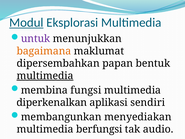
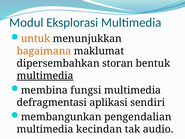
Modul underline: present -> none (26, 22)
untuk colour: purple -> orange (36, 39)
papan: papan -> storan (118, 63)
diperkenalkan: diperkenalkan -> defragmentasi (52, 102)
menyediakan: menyediakan -> pengendalian (138, 117)
berfungsi: berfungsi -> kecindan (99, 129)
